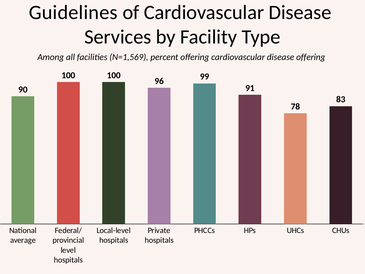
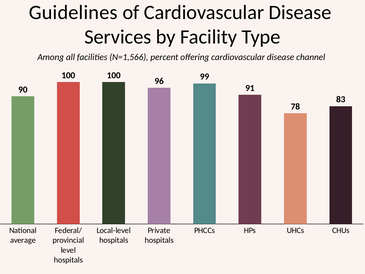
N=1,569: N=1,569 -> N=1,566 (129, 57)
disease offering: offering -> channel (311, 57)
